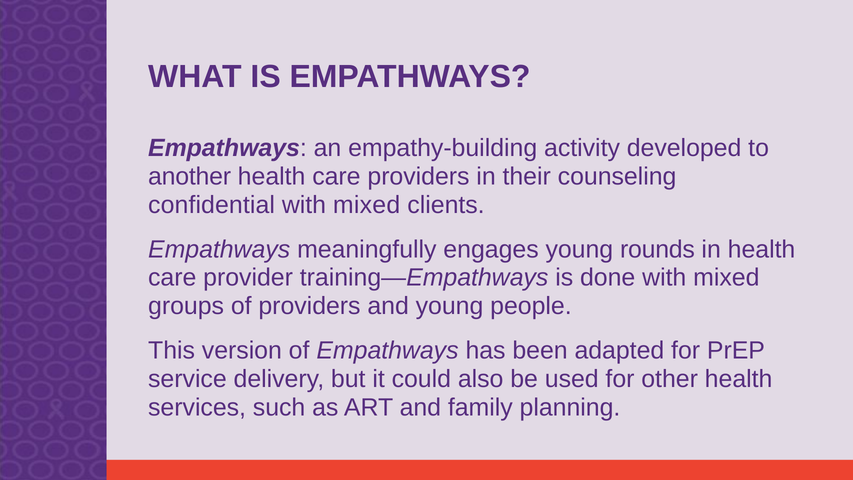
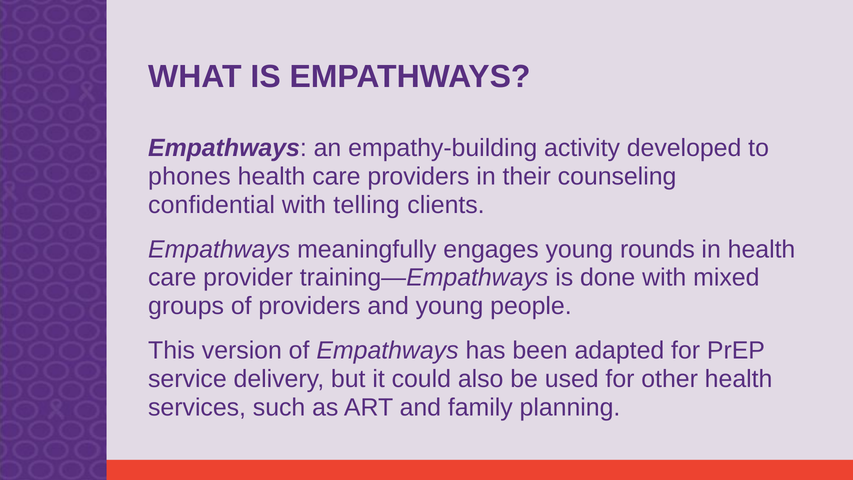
another: another -> phones (189, 176)
mixed: mixed -> telling (367, 205)
